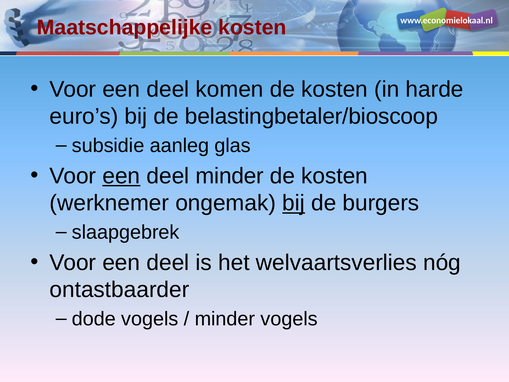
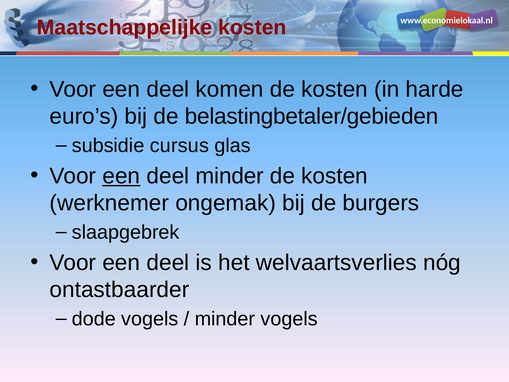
belastingbetaler/bioscoop: belastingbetaler/bioscoop -> belastingbetaler/gebieden (312, 116)
aanleg: aanleg -> cursus (179, 146)
bij underline: present -> none (294, 203)
